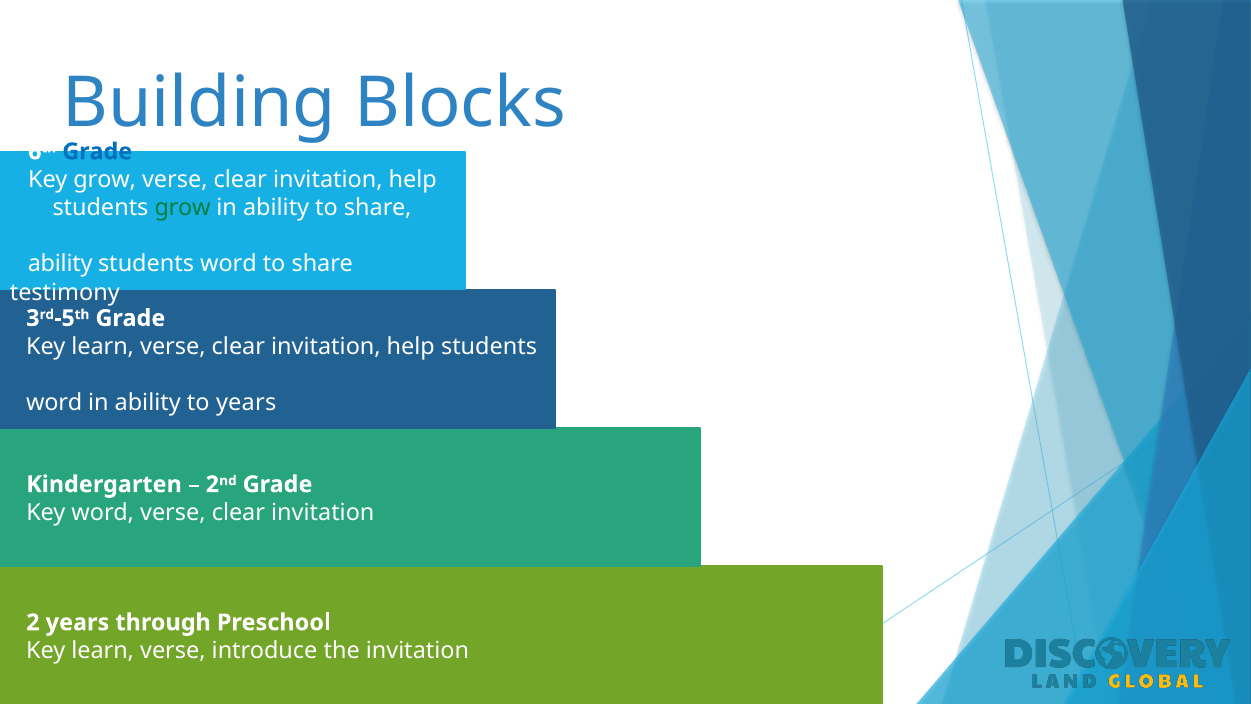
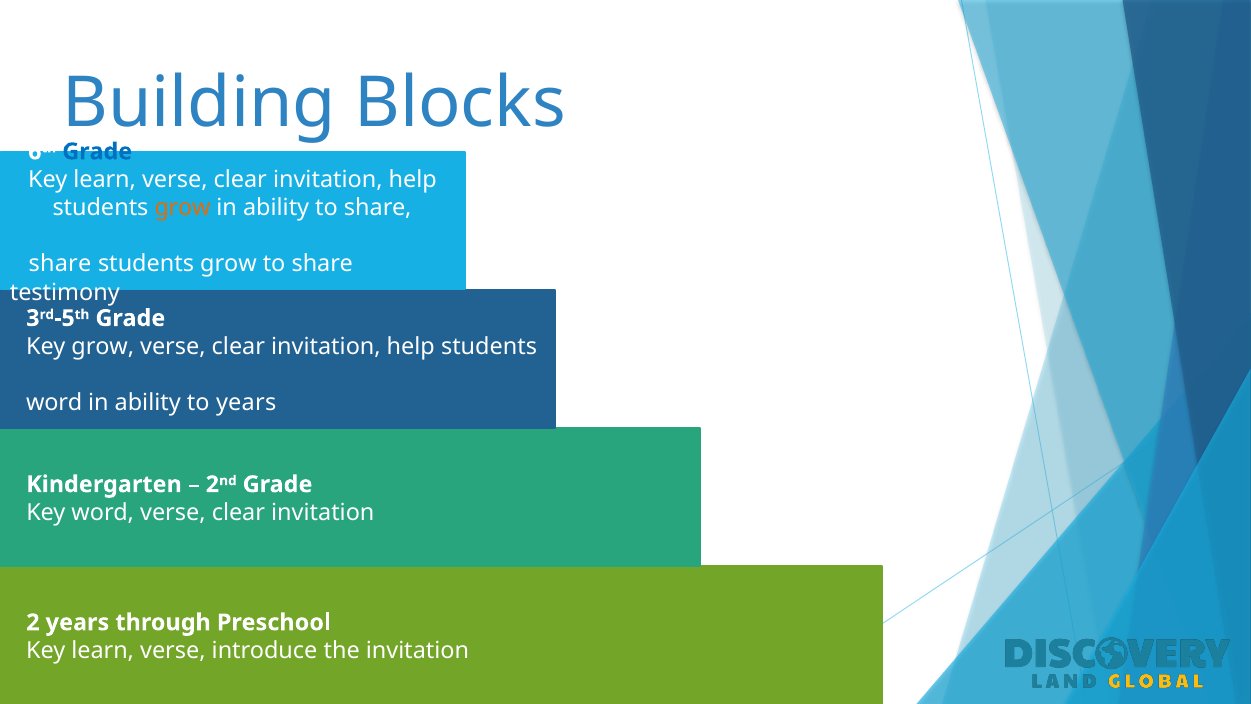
grow: grow -> learn (105, 180)
grow colour: green -> orange (183, 208)
ability: ability -> share (60, 264)
word: word -> grow (228, 264)
learn: learn -> grow (103, 346)
